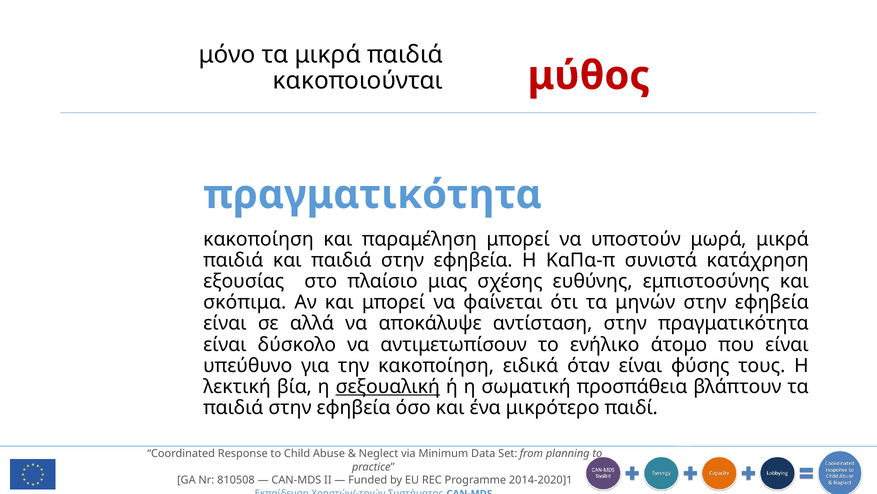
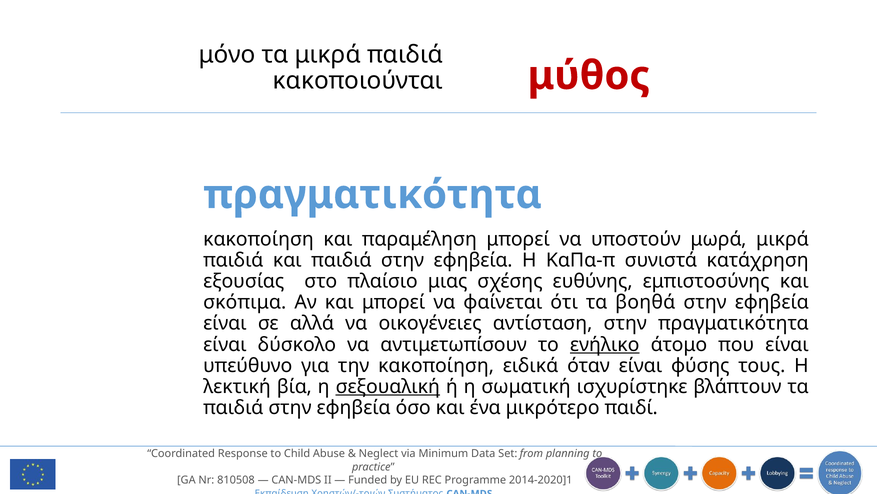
μηνών: μηνών -> βοηθά (645, 302)
αποκάλυψε: αποκάλυψε -> οικογένειες (430, 323)
ενήλικο underline: none -> present (605, 344)
προσπάθεια: προσπάθεια -> ισχυρίστηκε (632, 386)
